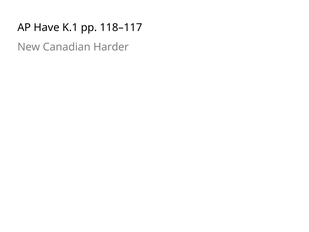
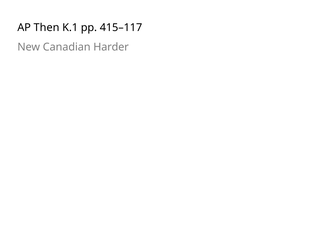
Have: Have -> Then (47, 27)
118–117: 118–117 -> 415–117 (121, 27)
